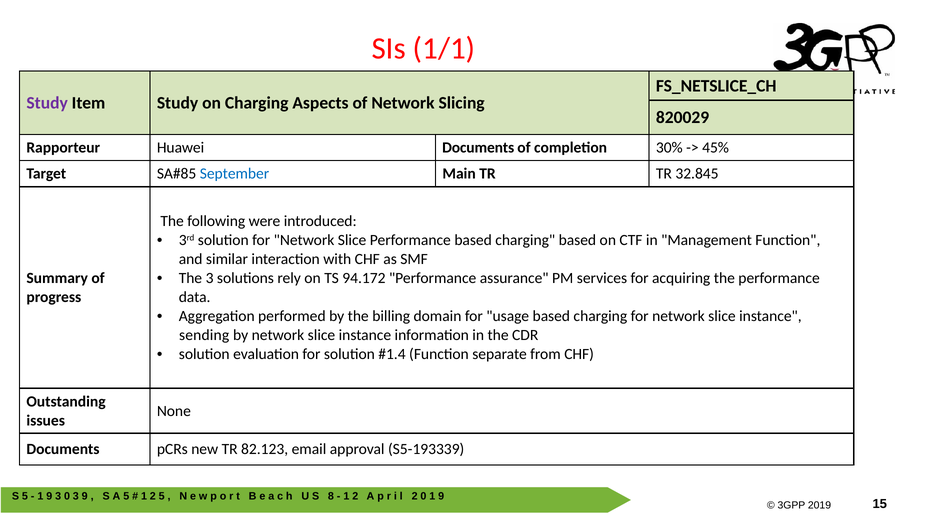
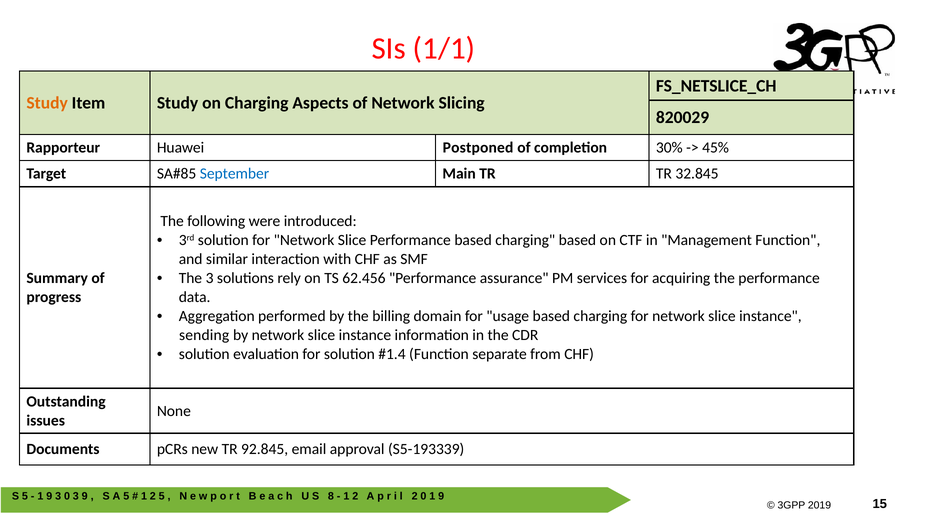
Study colour: purple -> orange (47, 103)
Huawei Documents: Documents -> Postponed (478, 148)
94.172: 94.172 -> 62.456 (364, 278)
82.123: 82.123 -> 92.845 (265, 450)
